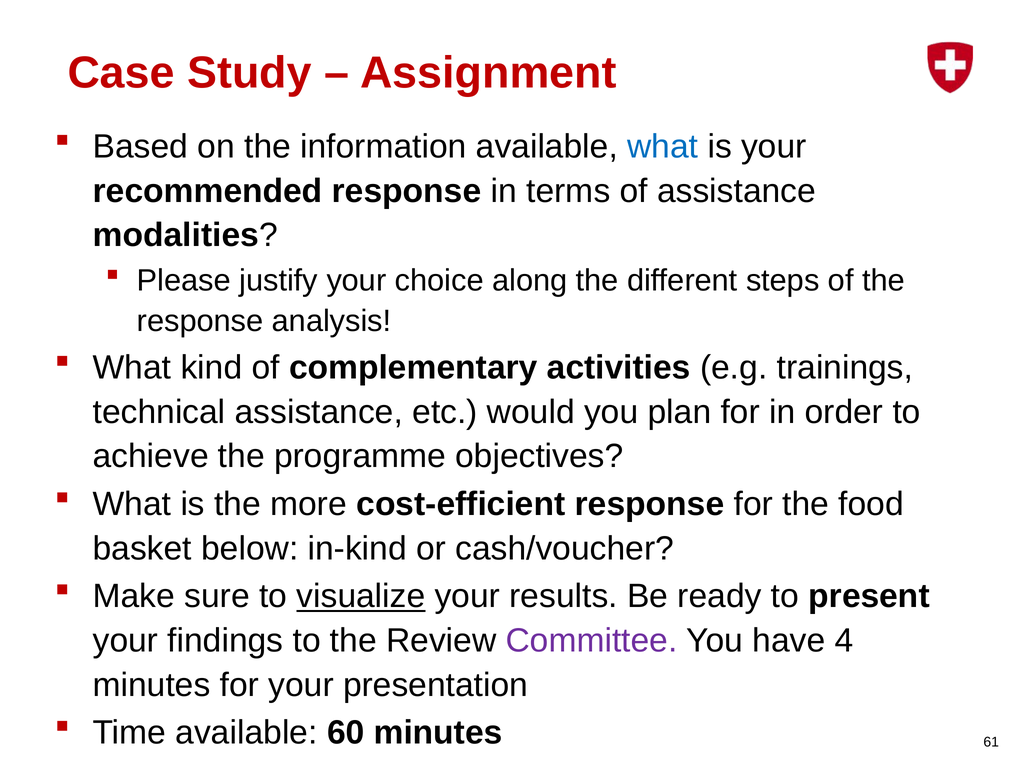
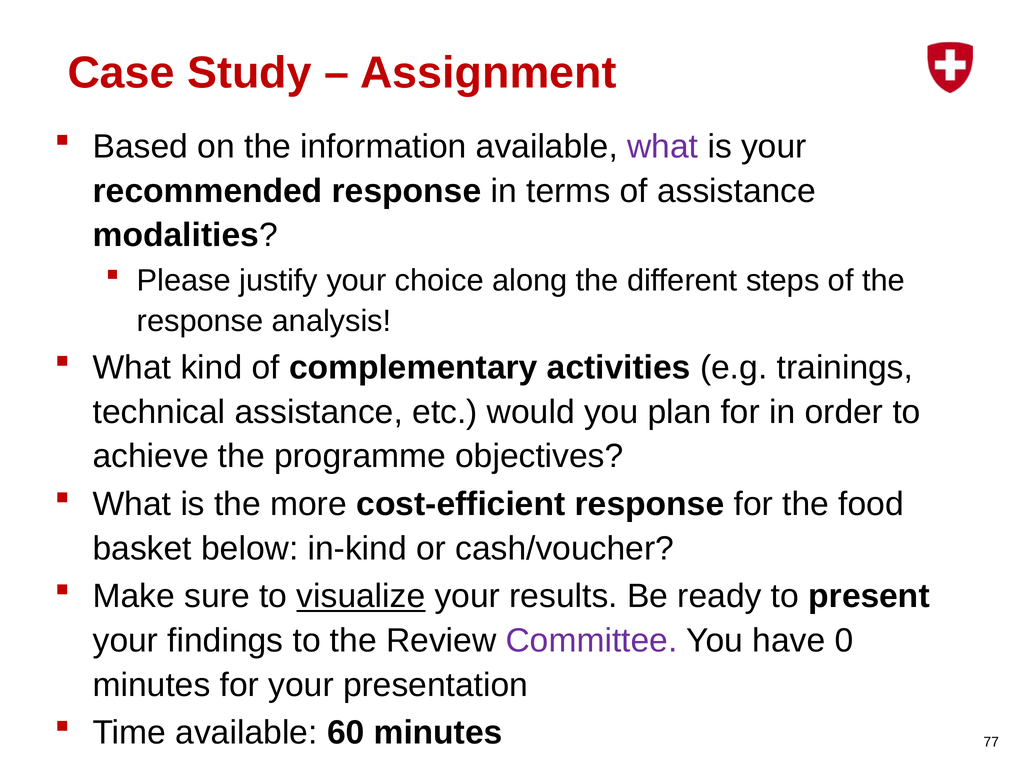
what colour: blue -> purple (663, 147)
4: 4 -> 0 (844, 640)
61: 61 -> 77 (991, 742)
